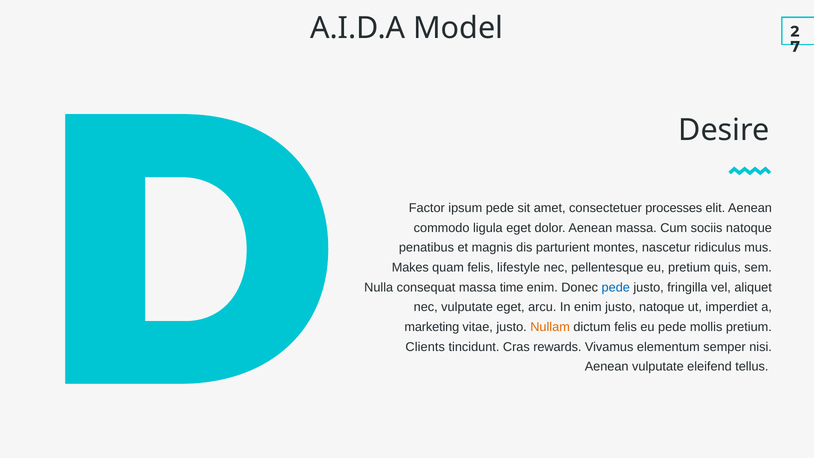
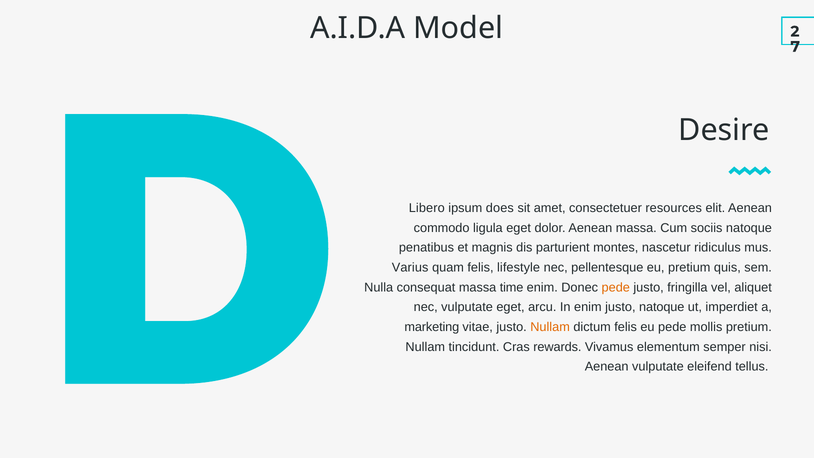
Factor: Factor -> Libero (427, 208)
ipsum pede: pede -> does (500, 208)
processes: processes -> resources (674, 208)
Makes: Makes -> Varius (410, 267)
pede colour: blue -> orange (616, 287)
Clients: Clients -> Nullam (425, 347)
